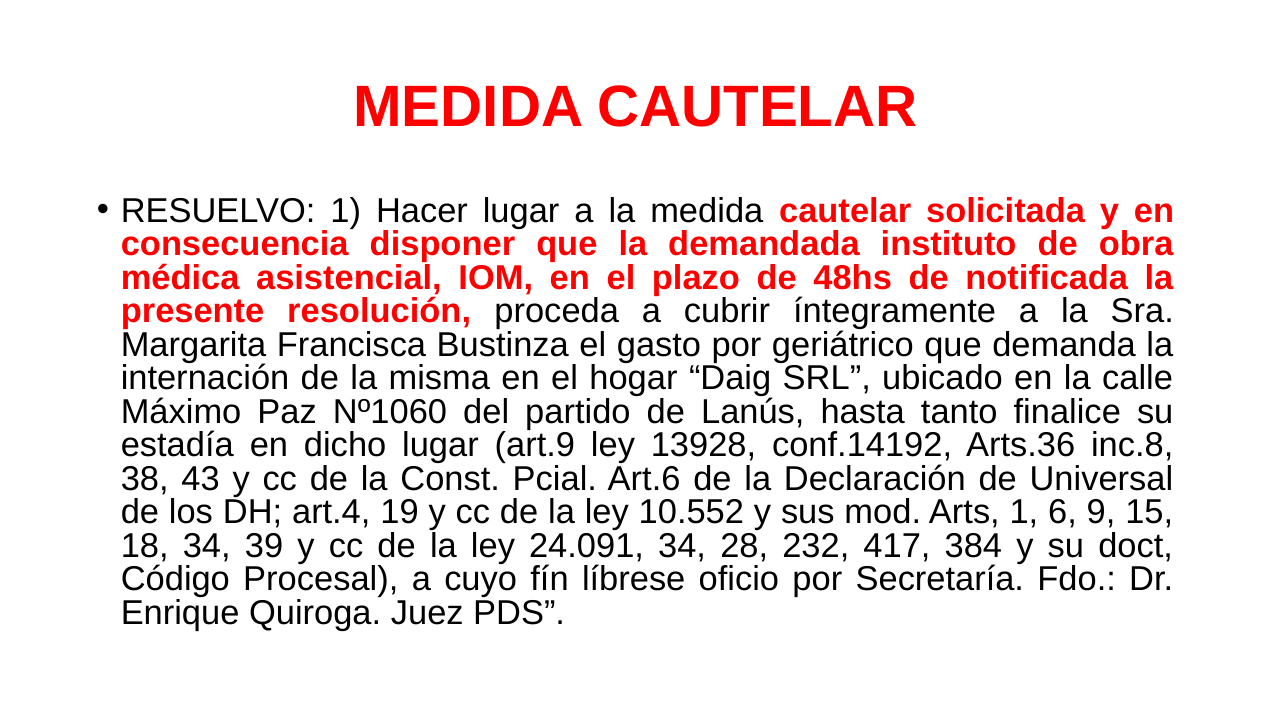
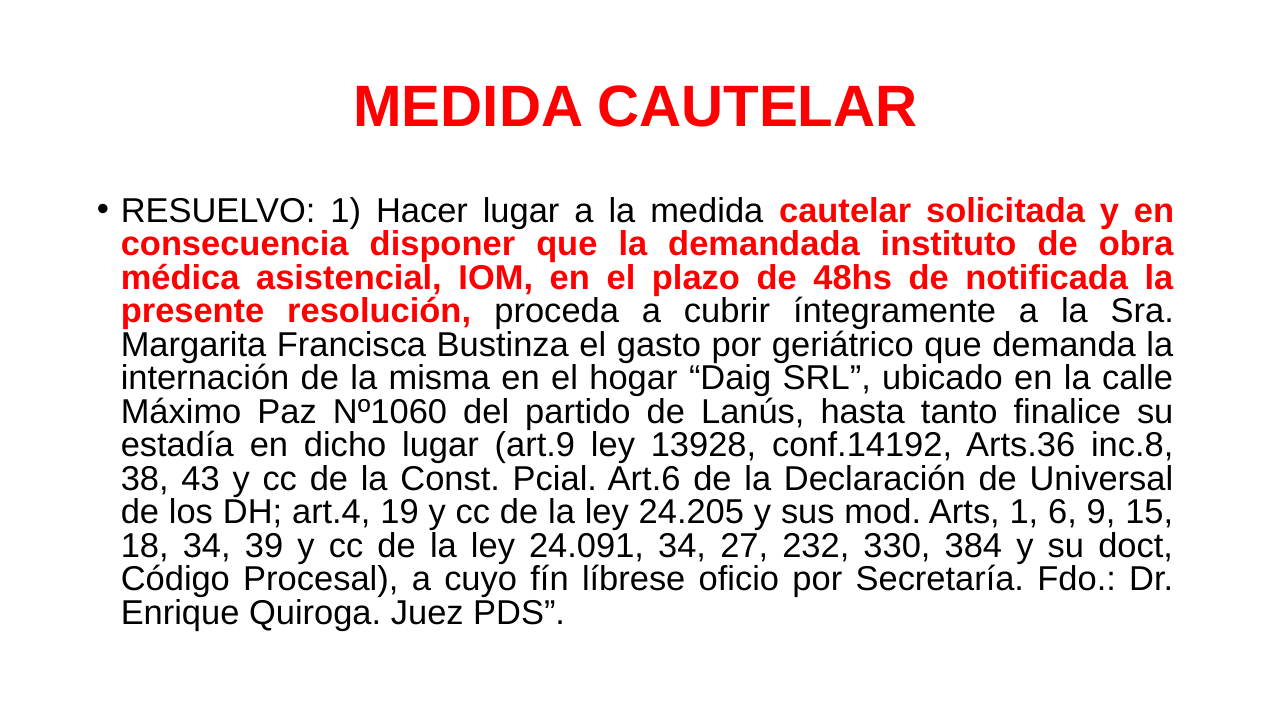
10.552: 10.552 -> 24.205 (691, 512)
28: 28 -> 27 (744, 545)
417: 417 -> 330 (897, 545)
